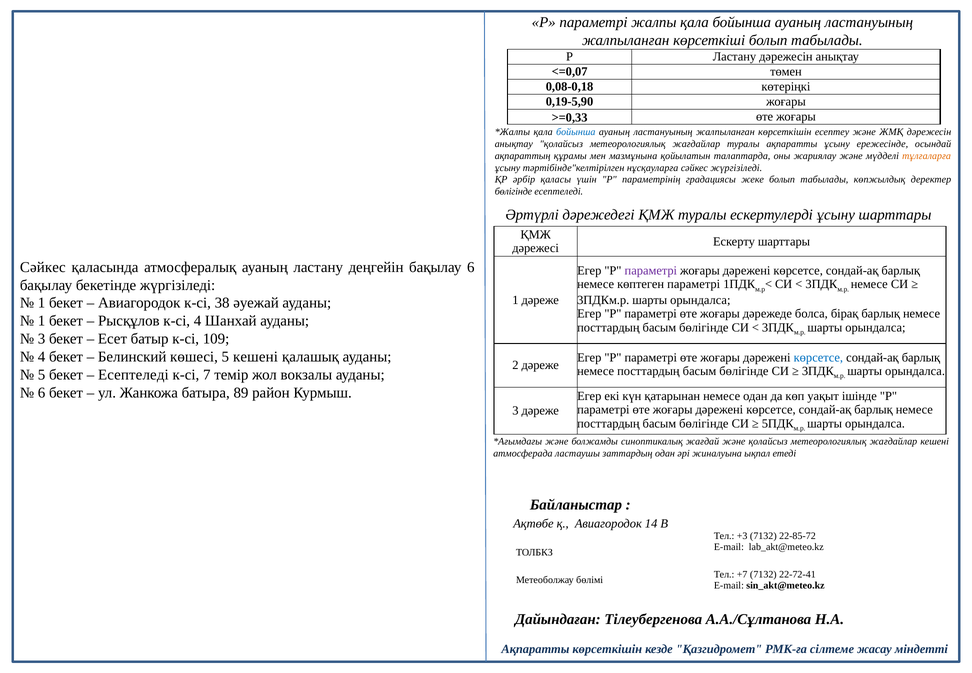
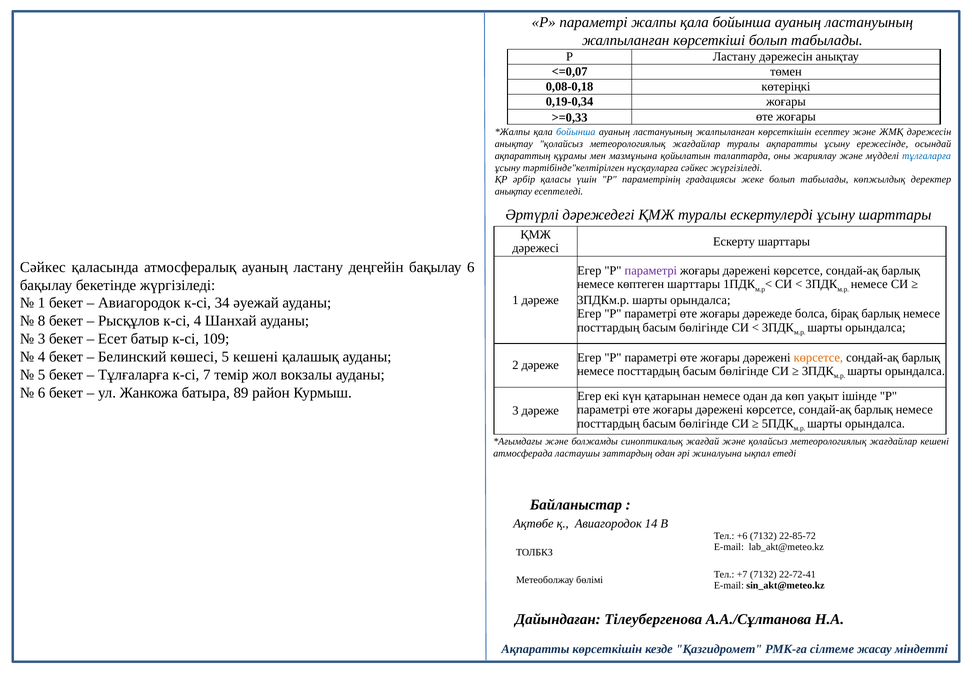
0,19-5,90: 0,19-5,90 -> 0,19-0,34 (570, 102)
тұлғаларға colour: orange -> blue (927, 156)
бөлігінде: бөлігінде -> анықтау (513, 192)
көптеген параметрі: параметрі -> шарттары (694, 284)
38: 38 -> 34 (222, 303)
1: 1 -> 8 (42, 321)
көрсетсе colour: blue -> orange (818, 357)
Есептеледі: Есептеледі -> Тұлғаларға (134, 375)
+3: +3 -> +6 (742, 536)
